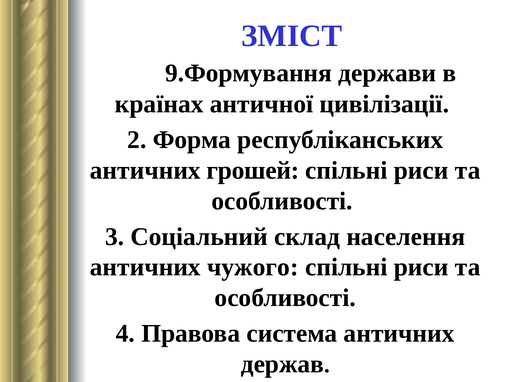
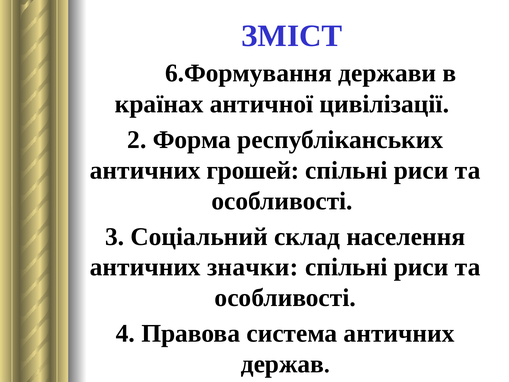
9.Формування: 9.Формування -> 6.Формування (249, 73)
чужого: чужого -> значки (253, 267)
